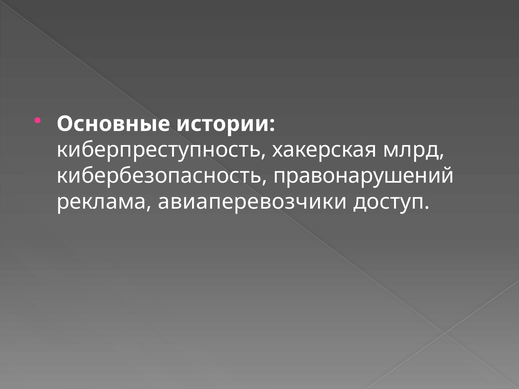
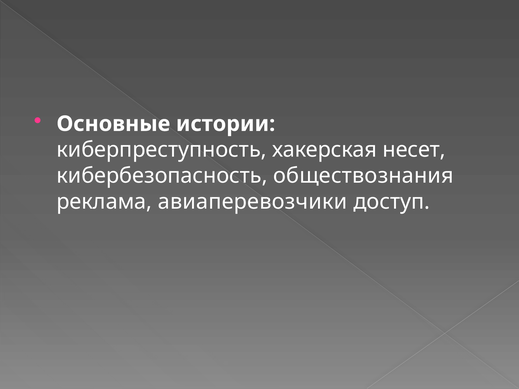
млрд: млрд -> несет (414, 150)
правонарушений: правонарушений -> обществознания (363, 176)
